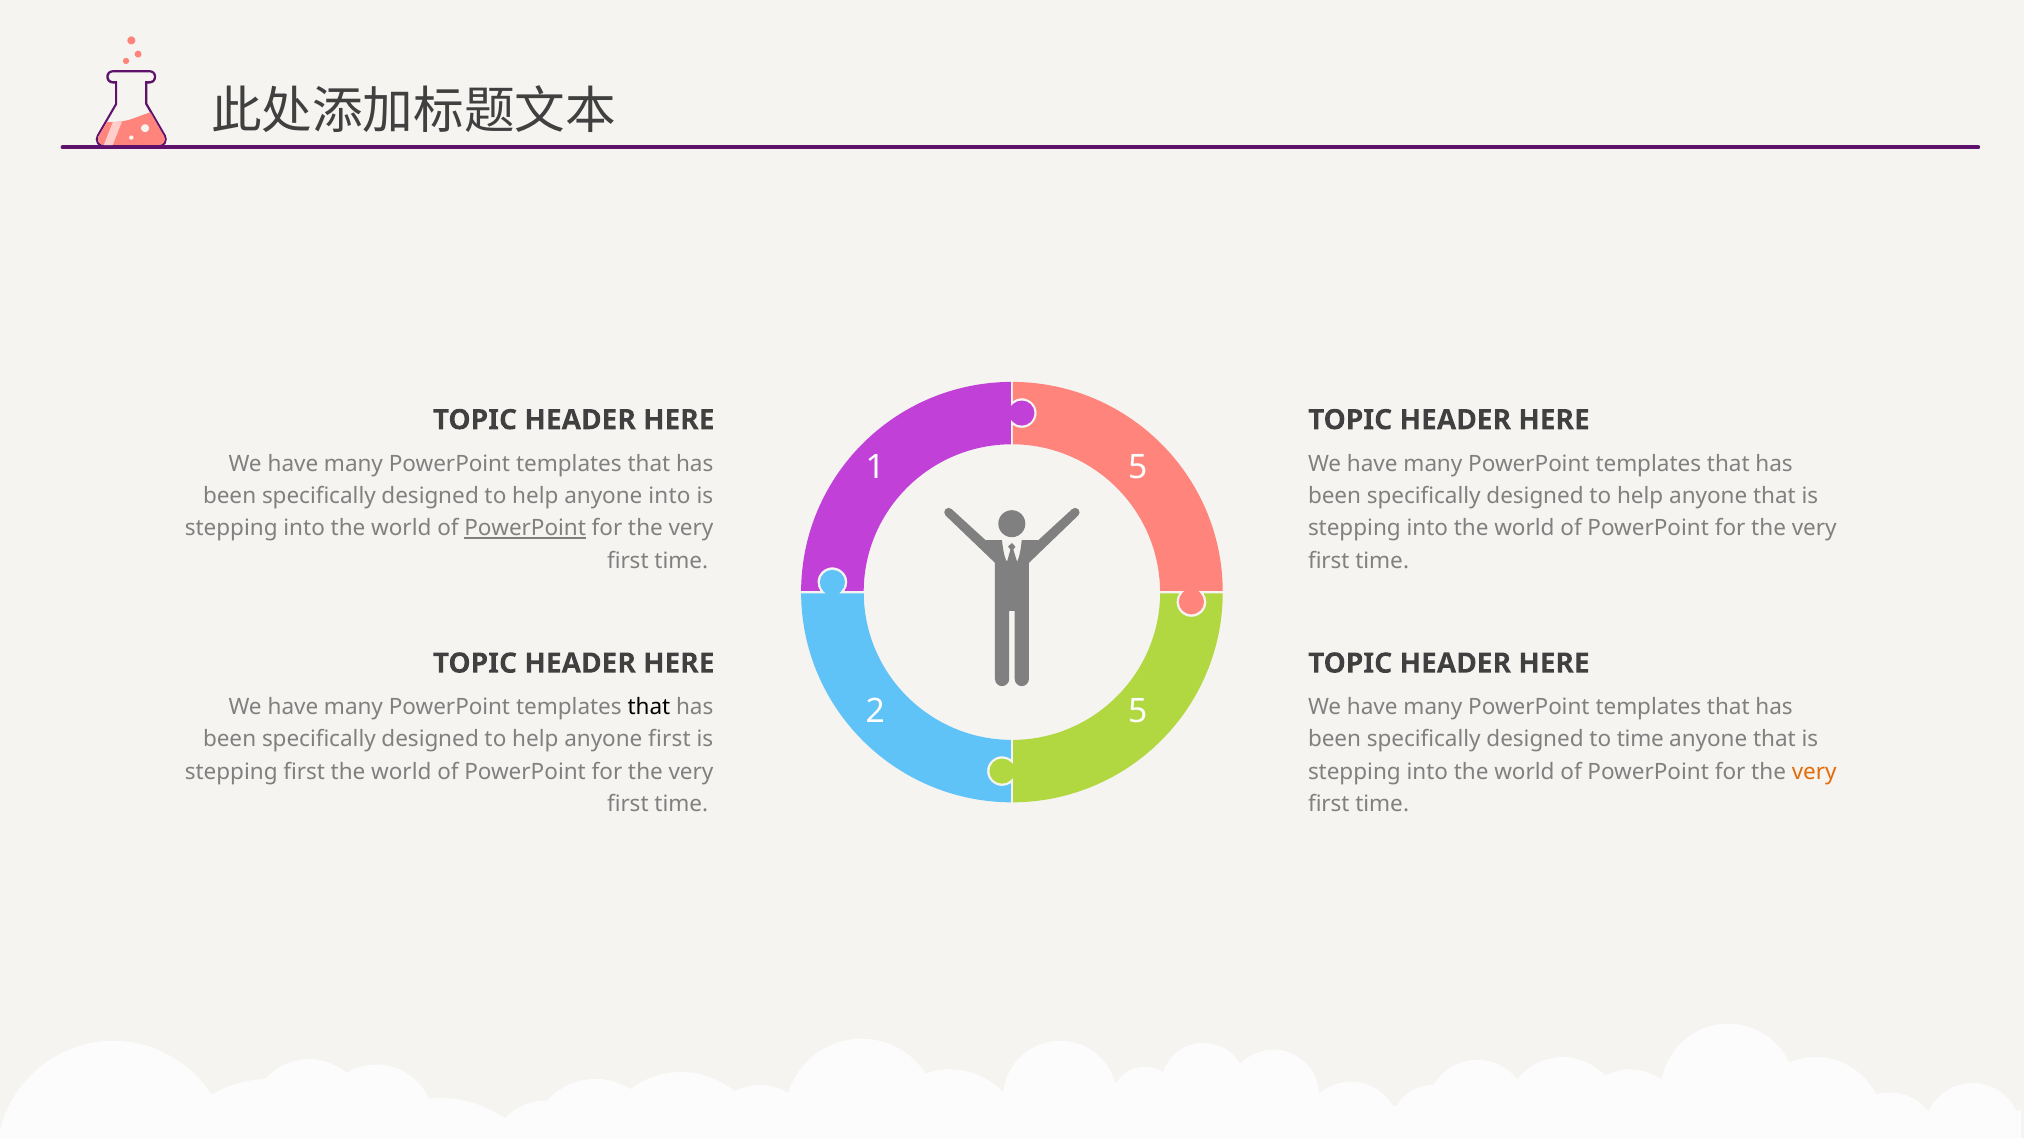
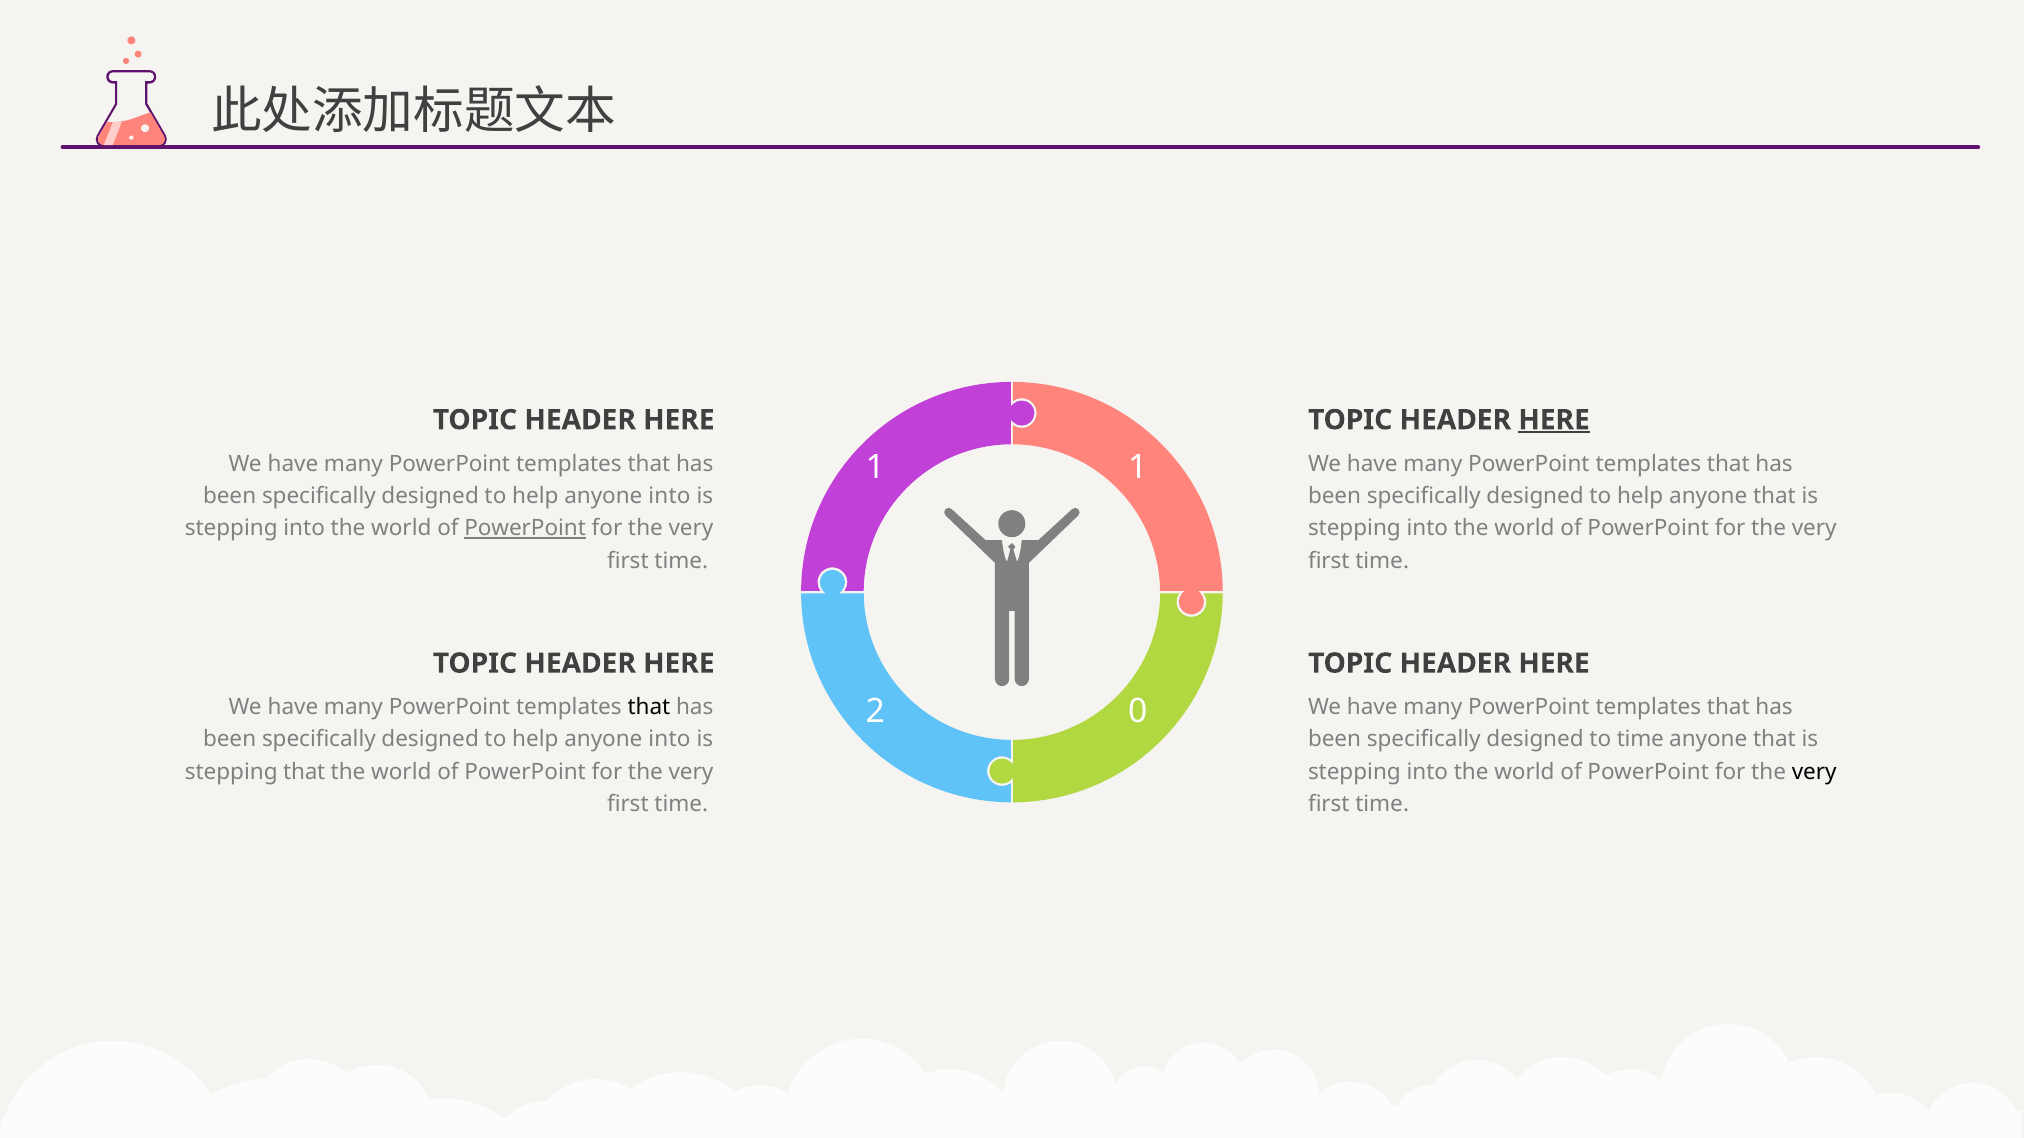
HERE underline: none -> present (1554, 420)
1 5: 5 -> 1 (1138, 468)
2 5: 5 -> 0 (1138, 711)
first: first -> into (669, 740)
stepping first: first -> that (304, 772)
very colour: orange -> black (1814, 772)
